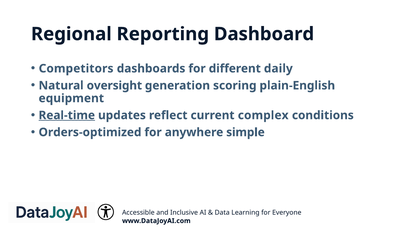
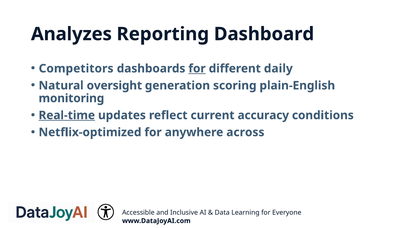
Regional: Regional -> Analyzes (71, 34)
for underline: none -> present (197, 69)
equipment: equipment -> monitoring (71, 98)
complex: complex -> accuracy (263, 115)
Orders-optimized: Orders-optimized -> Netflix-optimized (90, 133)
simple: simple -> across (245, 133)
